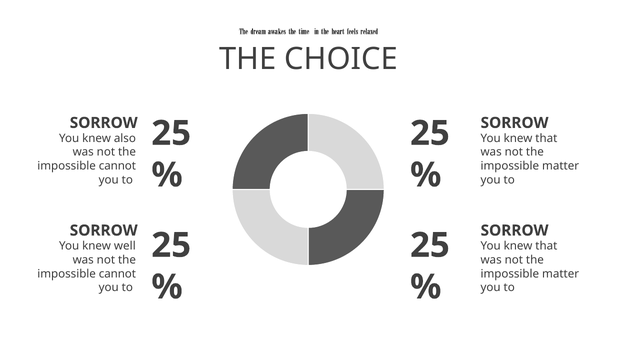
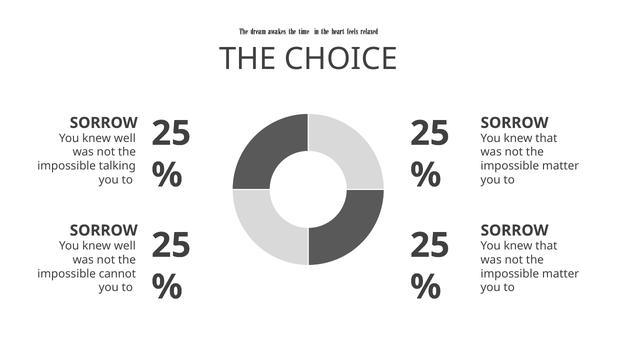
also: also -> well (125, 138)
cannot: cannot -> talking (117, 166)
